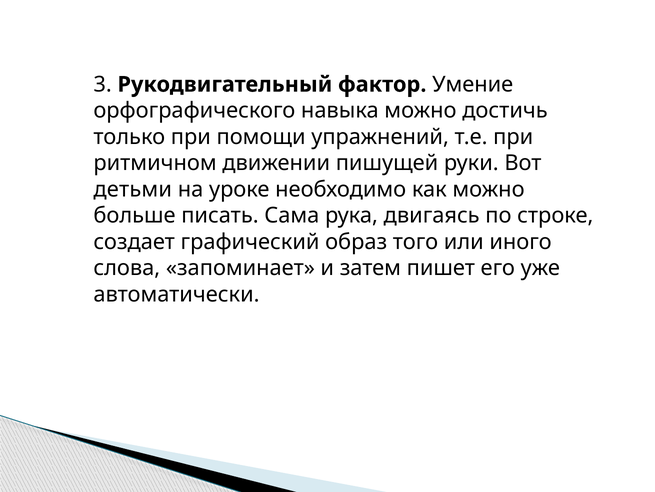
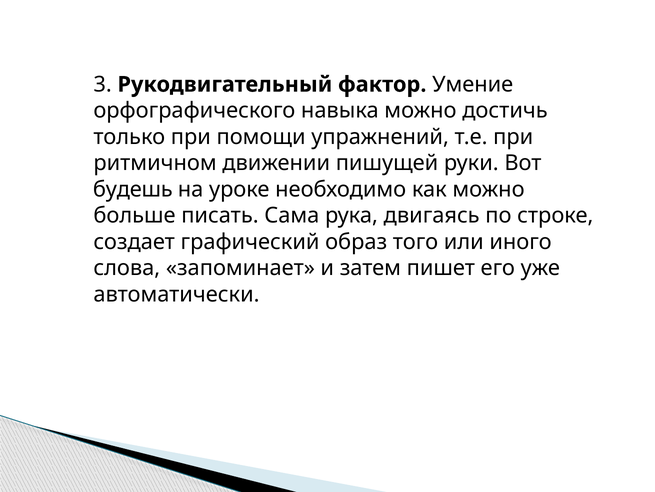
детьми: детьми -> будешь (133, 189)
